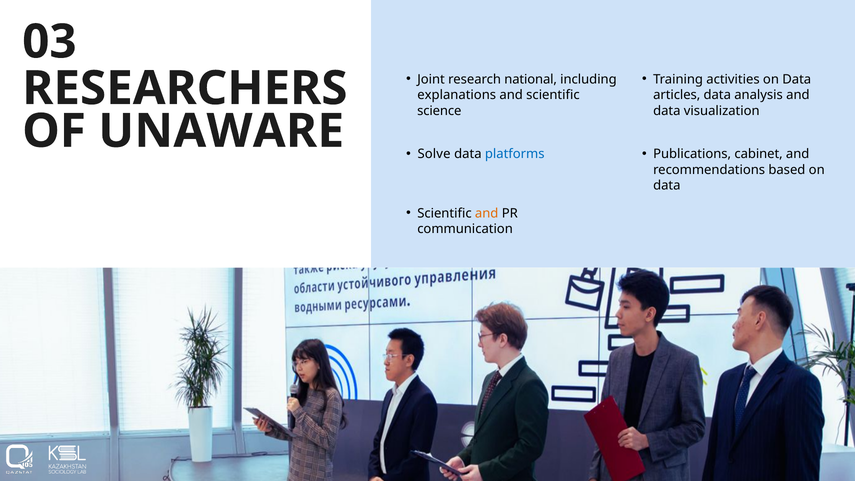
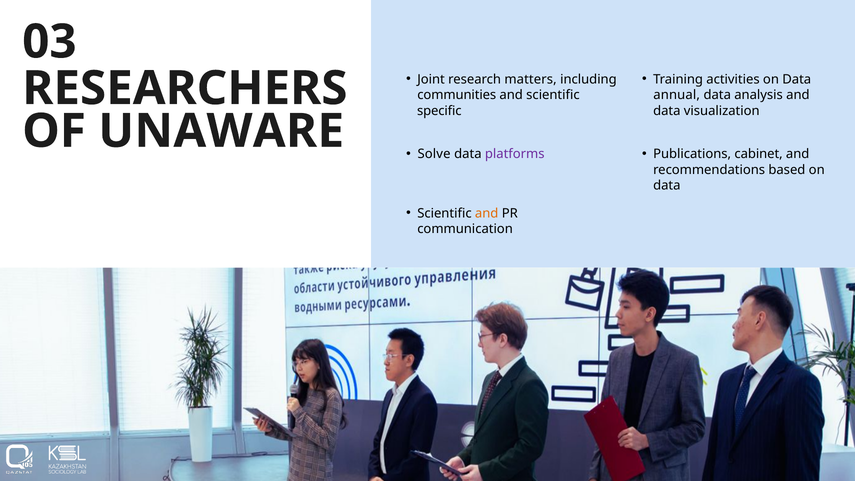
national: national -> matters (531, 79)
explanations: explanations -> communities (457, 95)
articles: articles -> annual (677, 95)
science: science -> specific (439, 111)
platforms colour: blue -> purple (515, 154)
